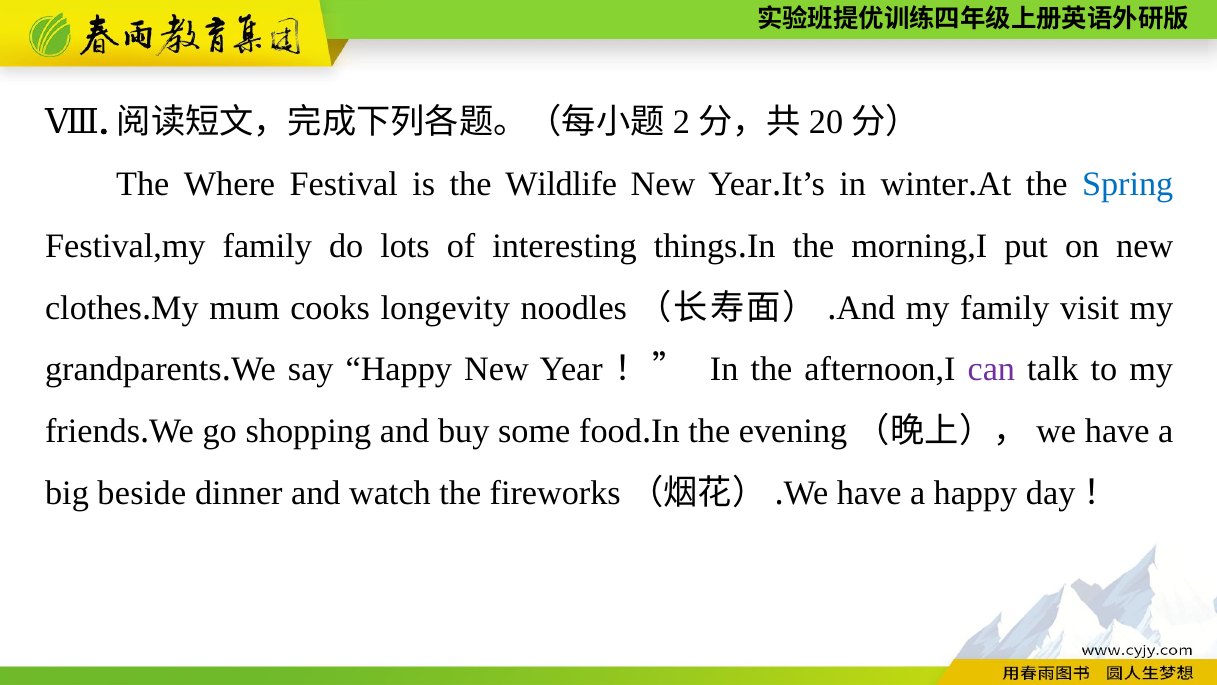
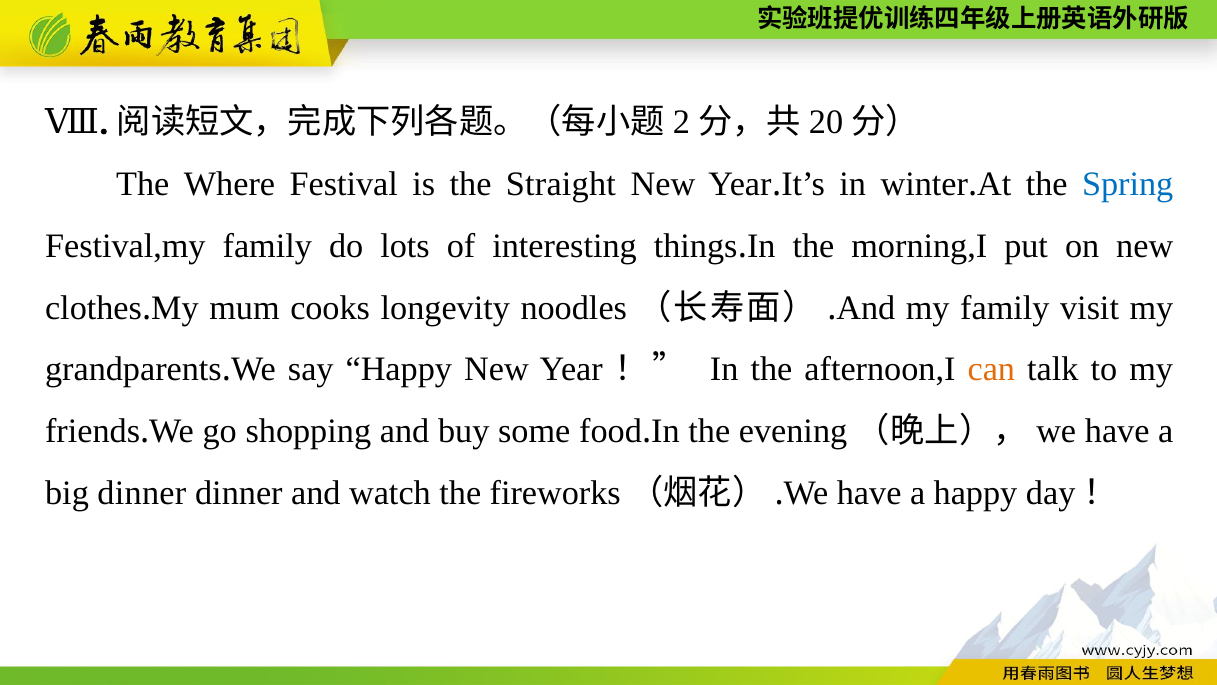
Wildlife: Wildlife -> Straight (561, 184)
can colour: purple -> orange (991, 369)
big beside: beside -> dinner (142, 493)
